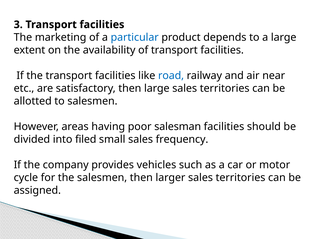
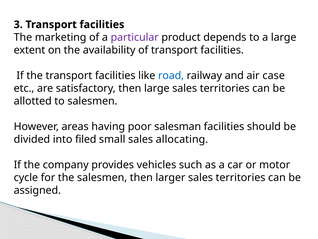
particular colour: blue -> purple (135, 37)
near: near -> case (274, 75)
frequency: frequency -> allocating (182, 139)
